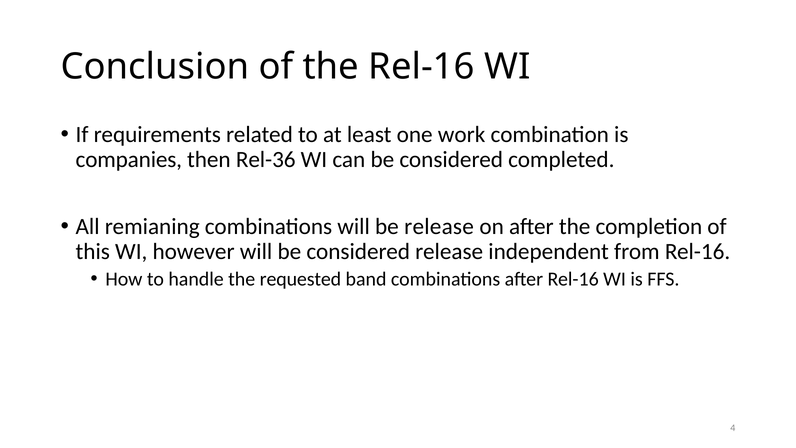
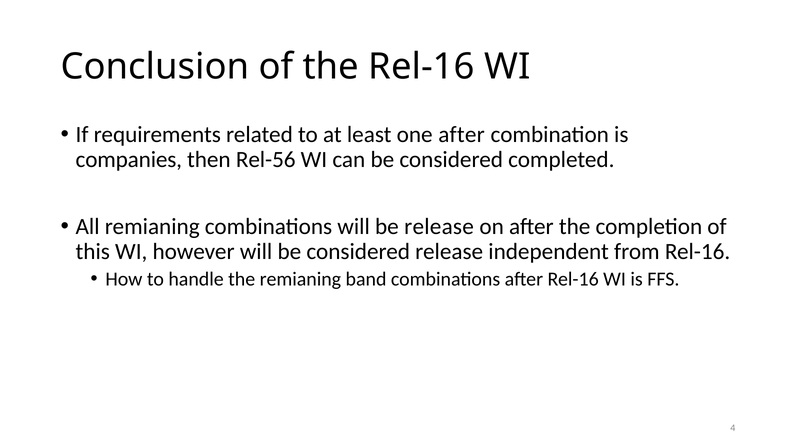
one work: work -> after (462, 135)
Rel-36: Rel-36 -> Rel-56 (266, 160)
the requested: requested -> remianing (300, 279)
